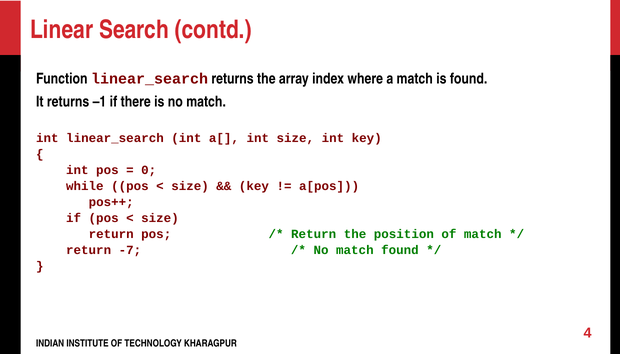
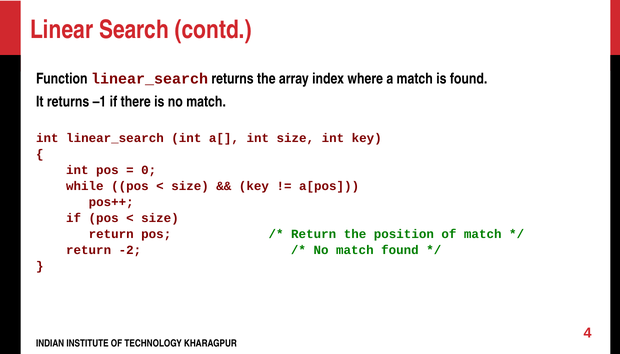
-7: -7 -> -2 (130, 250)
